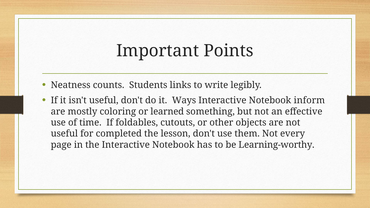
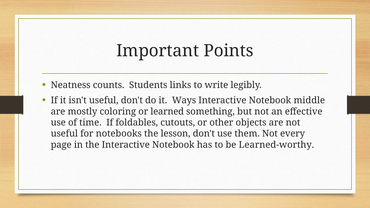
inform: inform -> middle (309, 100)
completed: completed -> notebooks (119, 134)
Learning-worthy: Learning-worthy -> Learned-worthy (276, 145)
